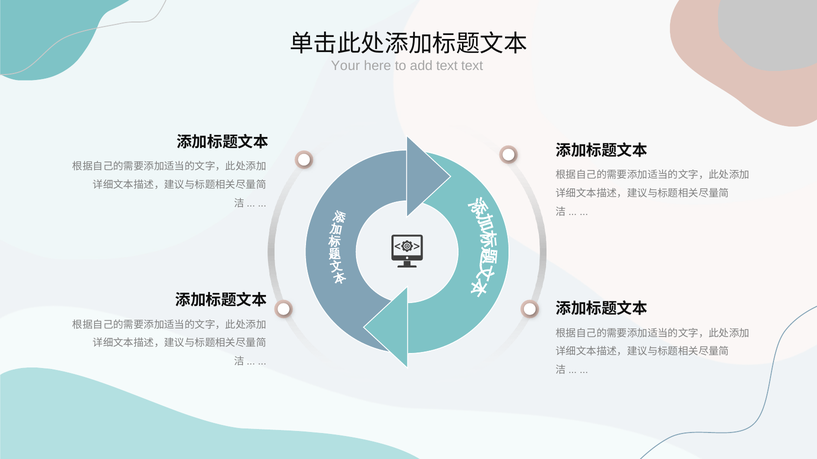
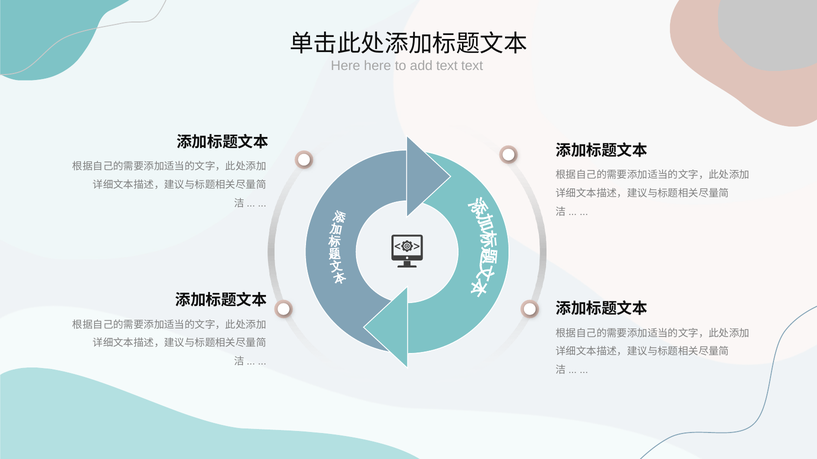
Your: Your -> Here (346, 66)
